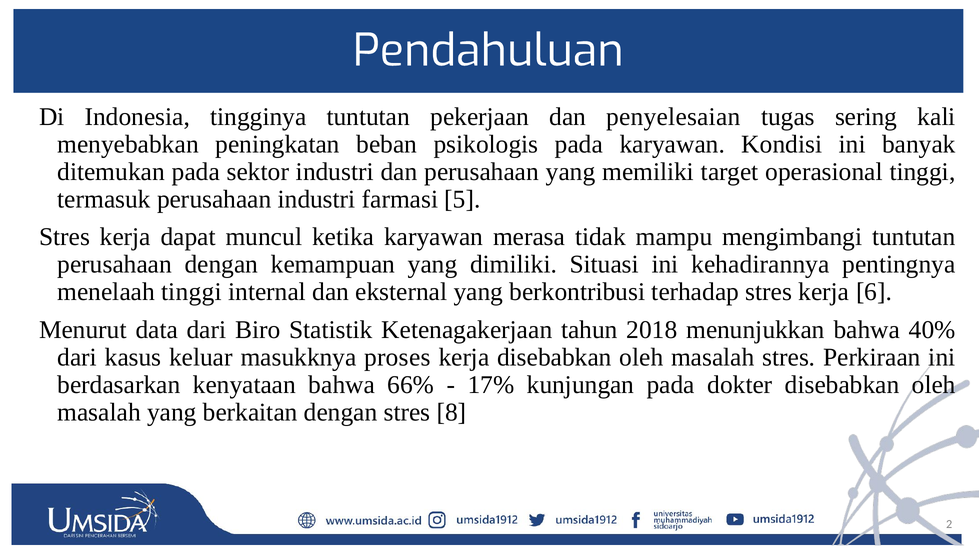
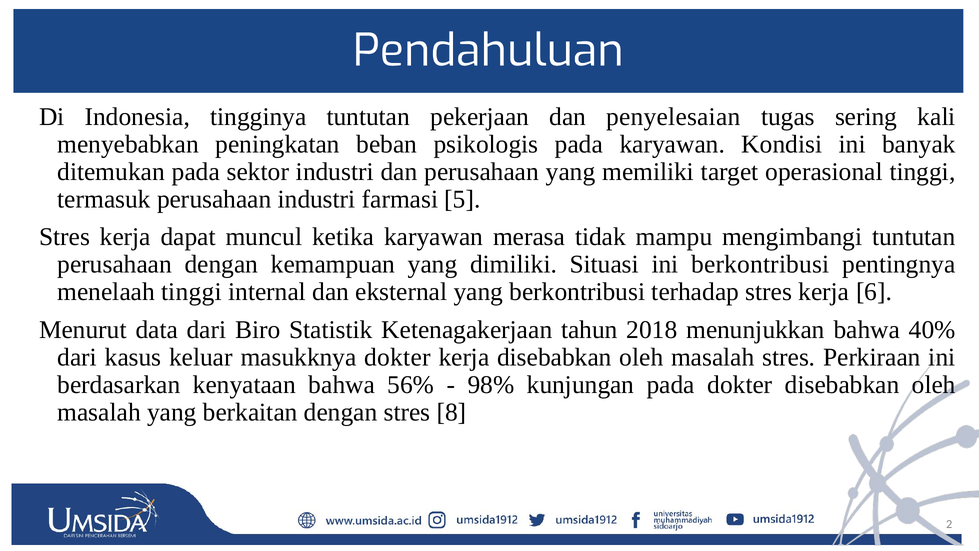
ini kehadirannya: kehadirannya -> berkontribusi (760, 264)
masukknya proses: proses -> dokter (397, 357)
66%: 66% -> 56% (411, 385)
17%: 17% -> 98% (491, 385)
